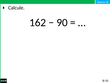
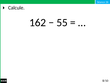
90: 90 -> 55 (62, 22)
